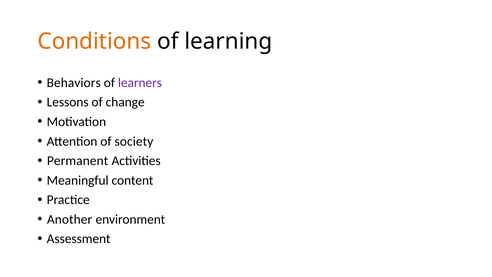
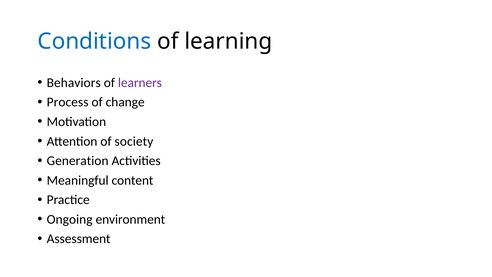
Conditions colour: orange -> blue (94, 41)
Lessons: Lessons -> Process (68, 102)
Permanent: Permanent -> Generation (78, 161)
Another: Another -> Ongoing (70, 219)
